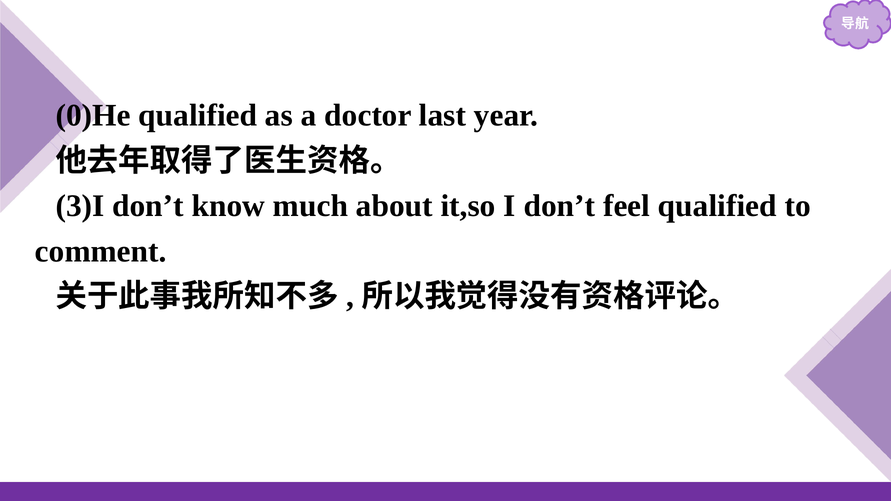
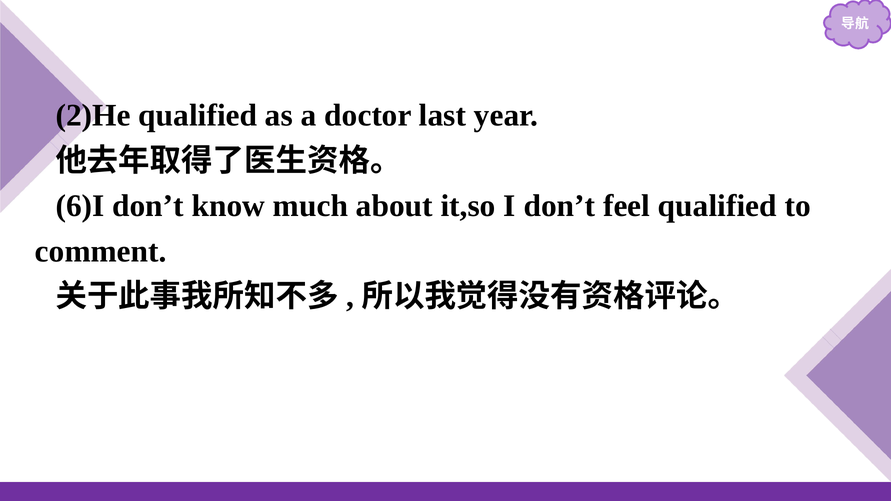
0)He: 0)He -> 2)He (93, 116)
3)I: 3)I -> 6)I (80, 206)
